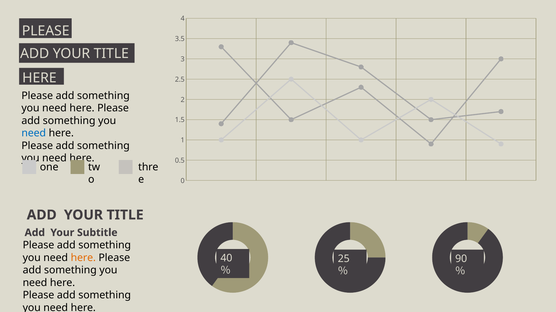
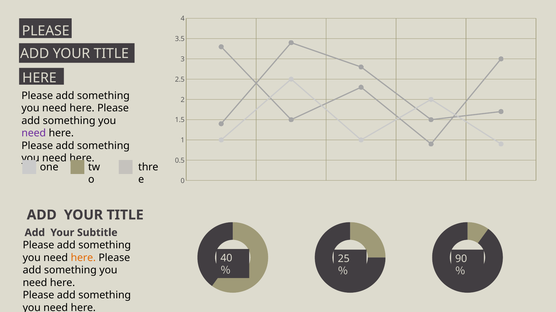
need colour: blue -> purple (34, 133)
